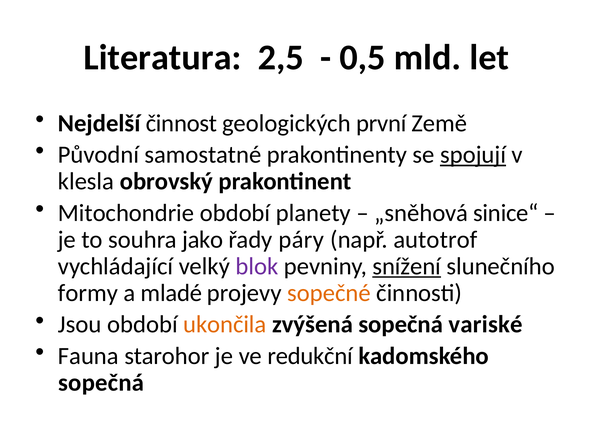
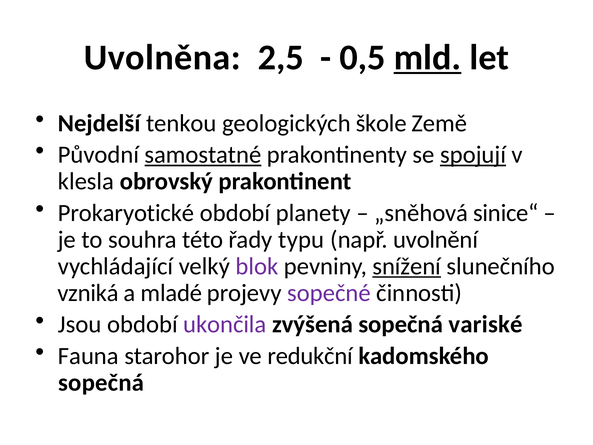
Literatura: Literatura -> Uvolněna (162, 57)
mld underline: none -> present (428, 57)
činnost: činnost -> tenkou (181, 123)
první: první -> škole (381, 123)
samostatné underline: none -> present (203, 155)
Mitochondrie: Mitochondrie -> Prokaryotické (126, 213)
jako: jako -> této (203, 240)
páry: páry -> typu (301, 240)
autotrof: autotrof -> uvolnění (436, 240)
formy: formy -> vzniká (88, 293)
sopečné colour: orange -> purple (329, 293)
ukončila colour: orange -> purple (225, 324)
